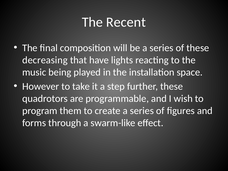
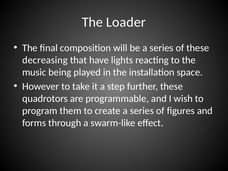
Recent: Recent -> Loader (126, 22)
